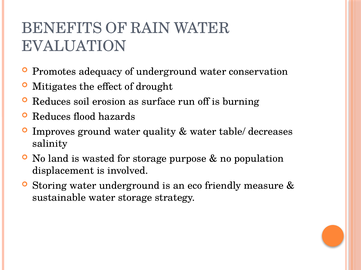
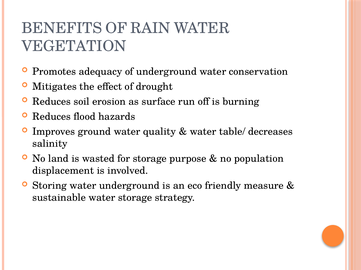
EVALUATION: EVALUATION -> VEGETATION (74, 46)
